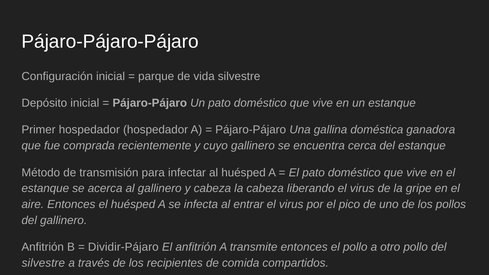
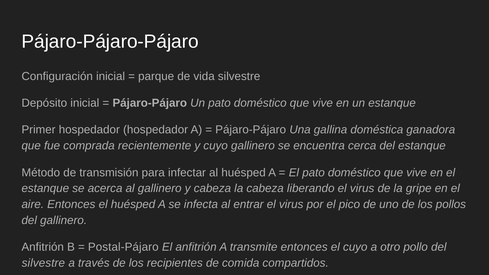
Dividir-Pájaro: Dividir-Pájaro -> Postal-Pájaro (123, 247)
el pollo: pollo -> cuyo (355, 247)
